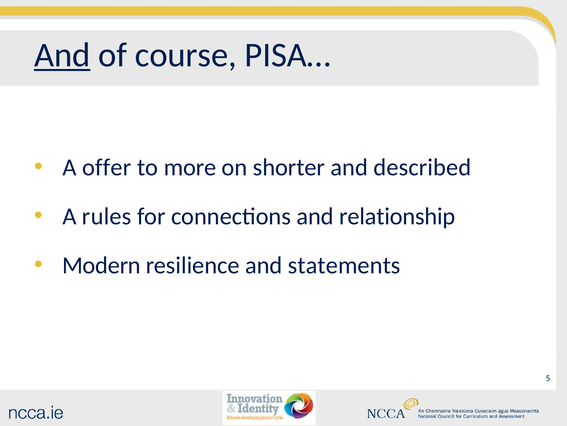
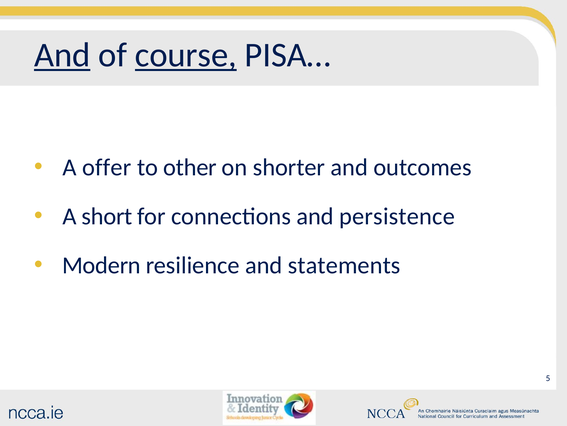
course underline: none -> present (186, 55)
more: more -> other (190, 167)
described: described -> outcomes (423, 167)
rules: rules -> short (107, 216)
relationship: relationship -> persistence (397, 216)
